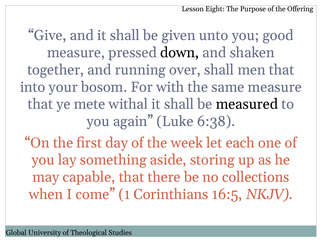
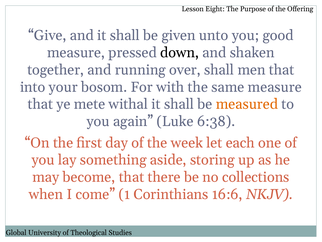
measured colour: black -> orange (247, 104)
capable: capable -> become (89, 177)
16:5: 16:5 -> 16:6 (227, 194)
